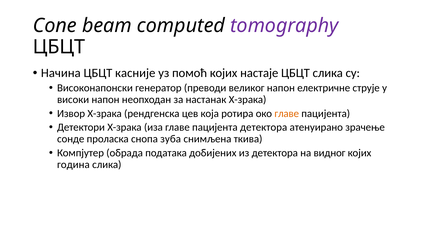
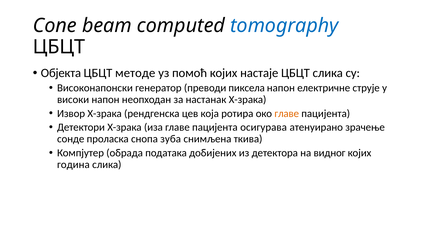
tomography colour: purple -> blue (284, 26)
Начина: Начина -> Објекта (61, 73)
касније: касније -> методе (135, 73)
великог: великог -> пиксела (247, 88)
пацијента детектора: детектора -> осигурава (264, 127)
